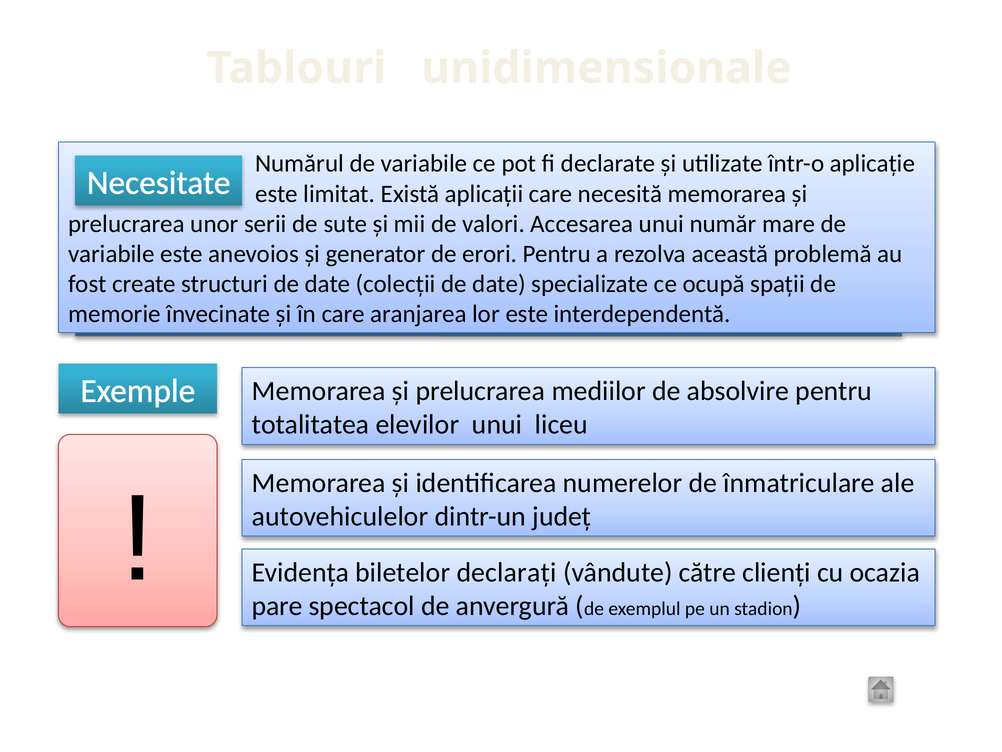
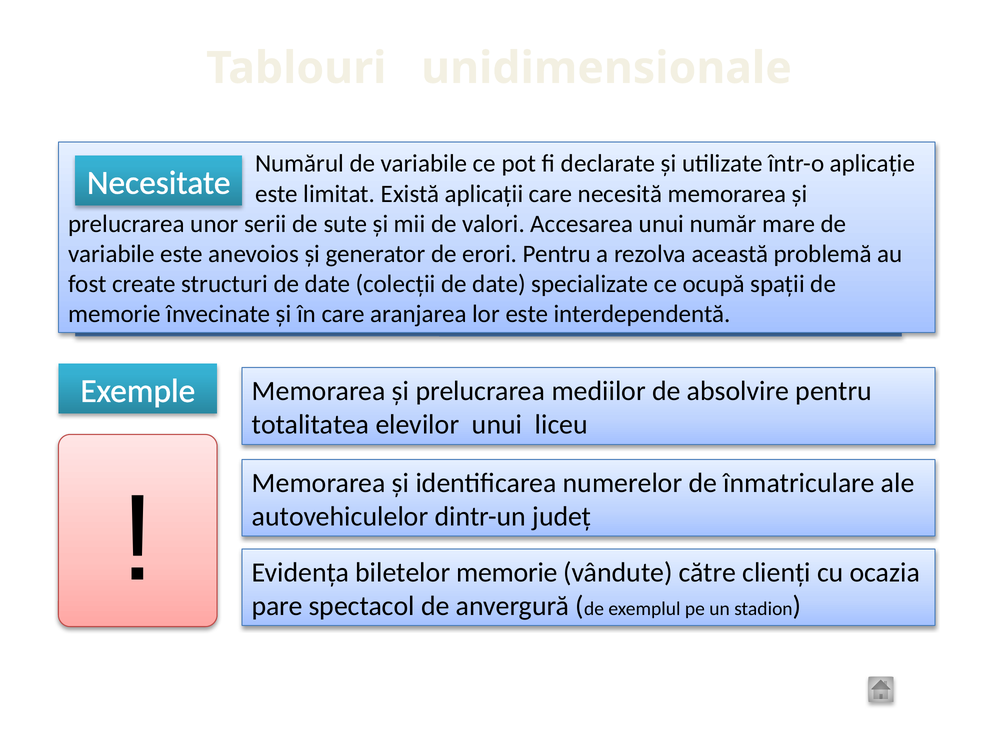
biletelor declarați: declarați -> memorie (507, 572)
